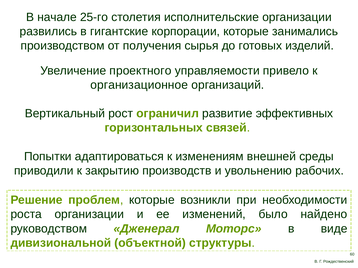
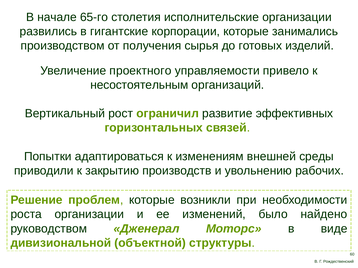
25-го: 25-го -> 65-го (94, 17)
организационное: организационное -> несостоятельным (139, 85)
